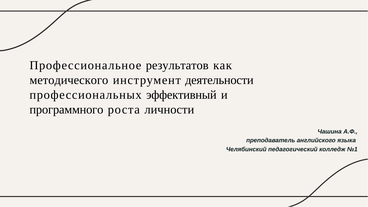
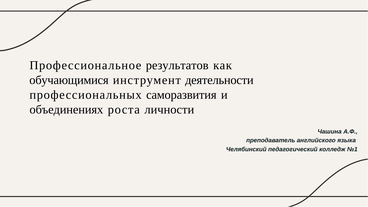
методического: методического -> обучающимися (69, 80)
эффективный: эффективный -> саморазвития (181, 95)
программного: программного -> объединениях (66, 110)
